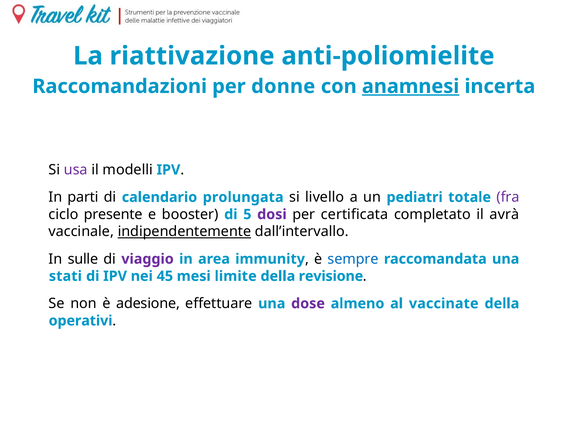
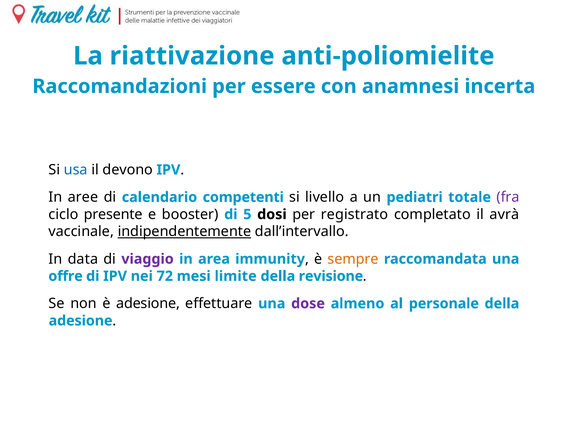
donne: donne -> essere (283, 86)
anamnesi underline: present -> none (411, 86)
usa colour: purple -> blue (76, 170)
modelli: modelli -> devono (128, 170)
parti: parti -> aree (83, 197)
prolungata: prolungata -> competenti (243, 197)
dosi colour: purple -> black (272, 214)
certificata: certificata -> registrato (355, 214)
sulle: sulle -> data (83, 259)
sempre colour: blue -> orange (353, 259)
stati: stati -> offre (66, 276)
45: 45 -> 72 (165, 276)
vaccinate: vaccinate -> personale (444, 304)
operativi: operativi -> adesione (81, 321)
